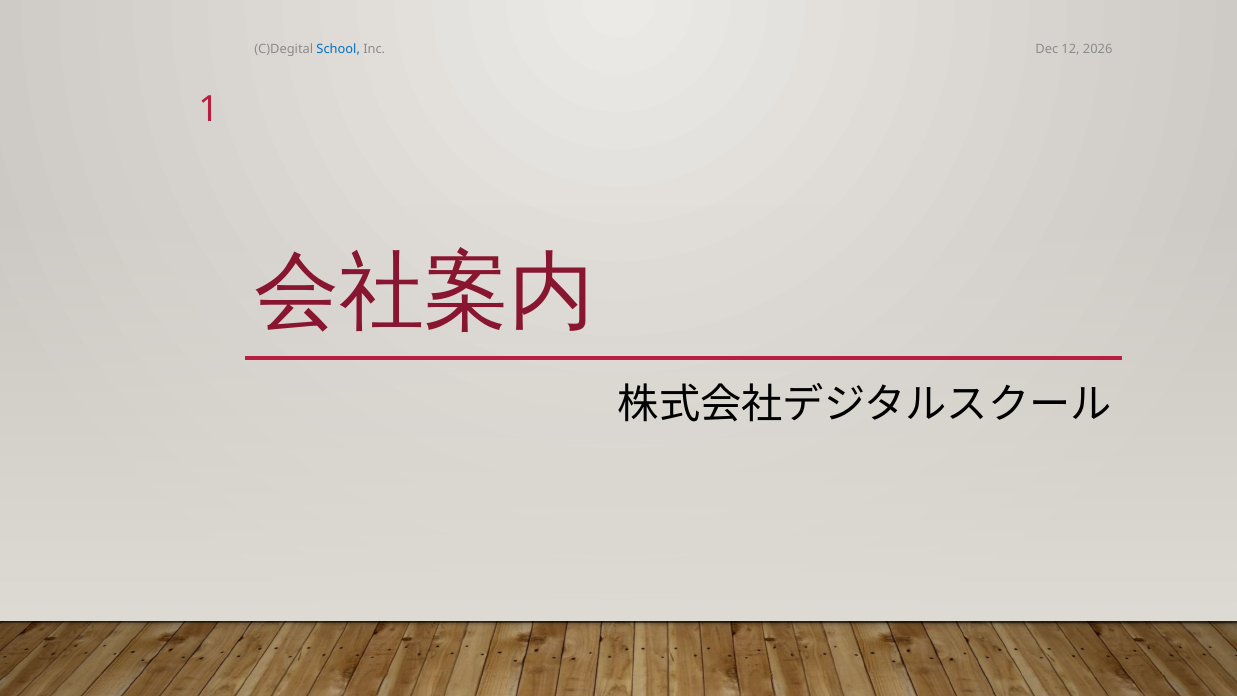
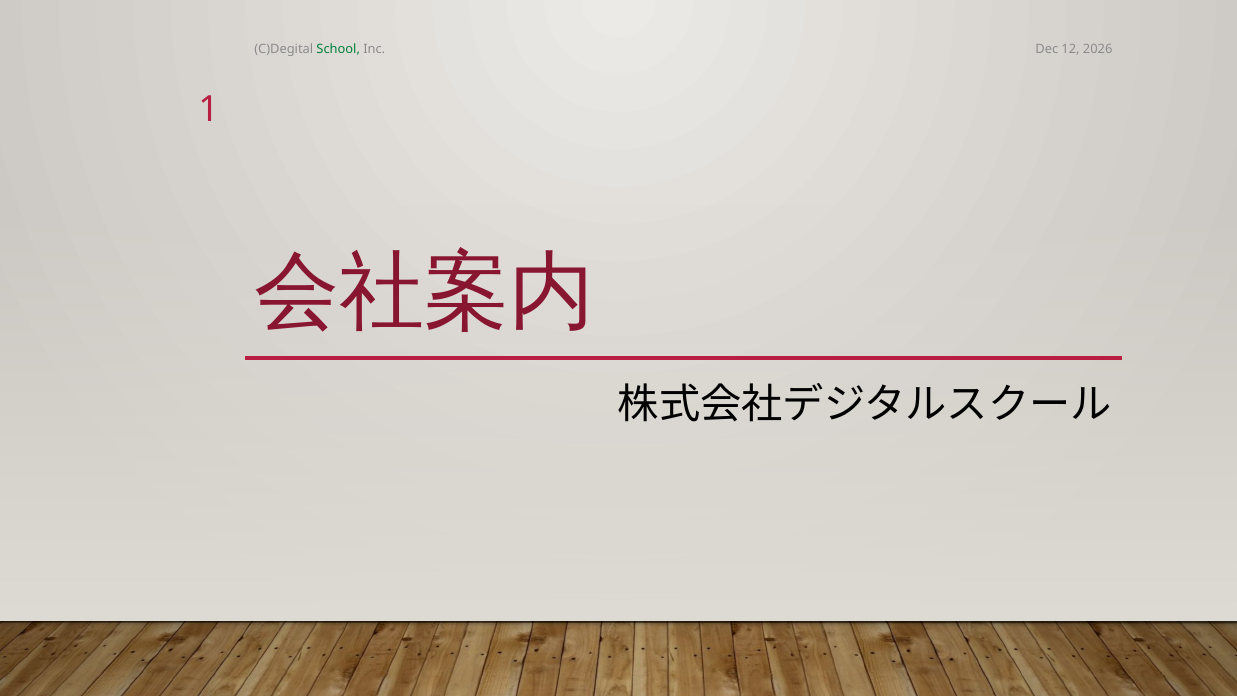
School colour: blue -> green (338, 49)
